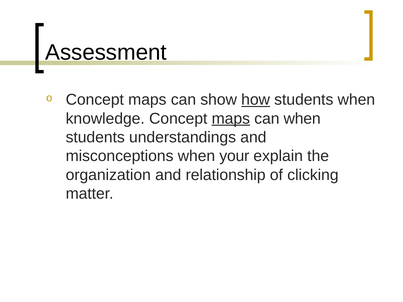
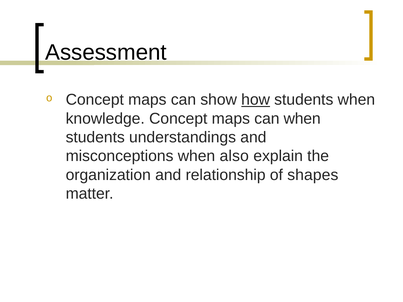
maps underline: present -> none (231, 119)
your: your -> also (234, 156)
clicking: clicking -> shapes (313, 175)
